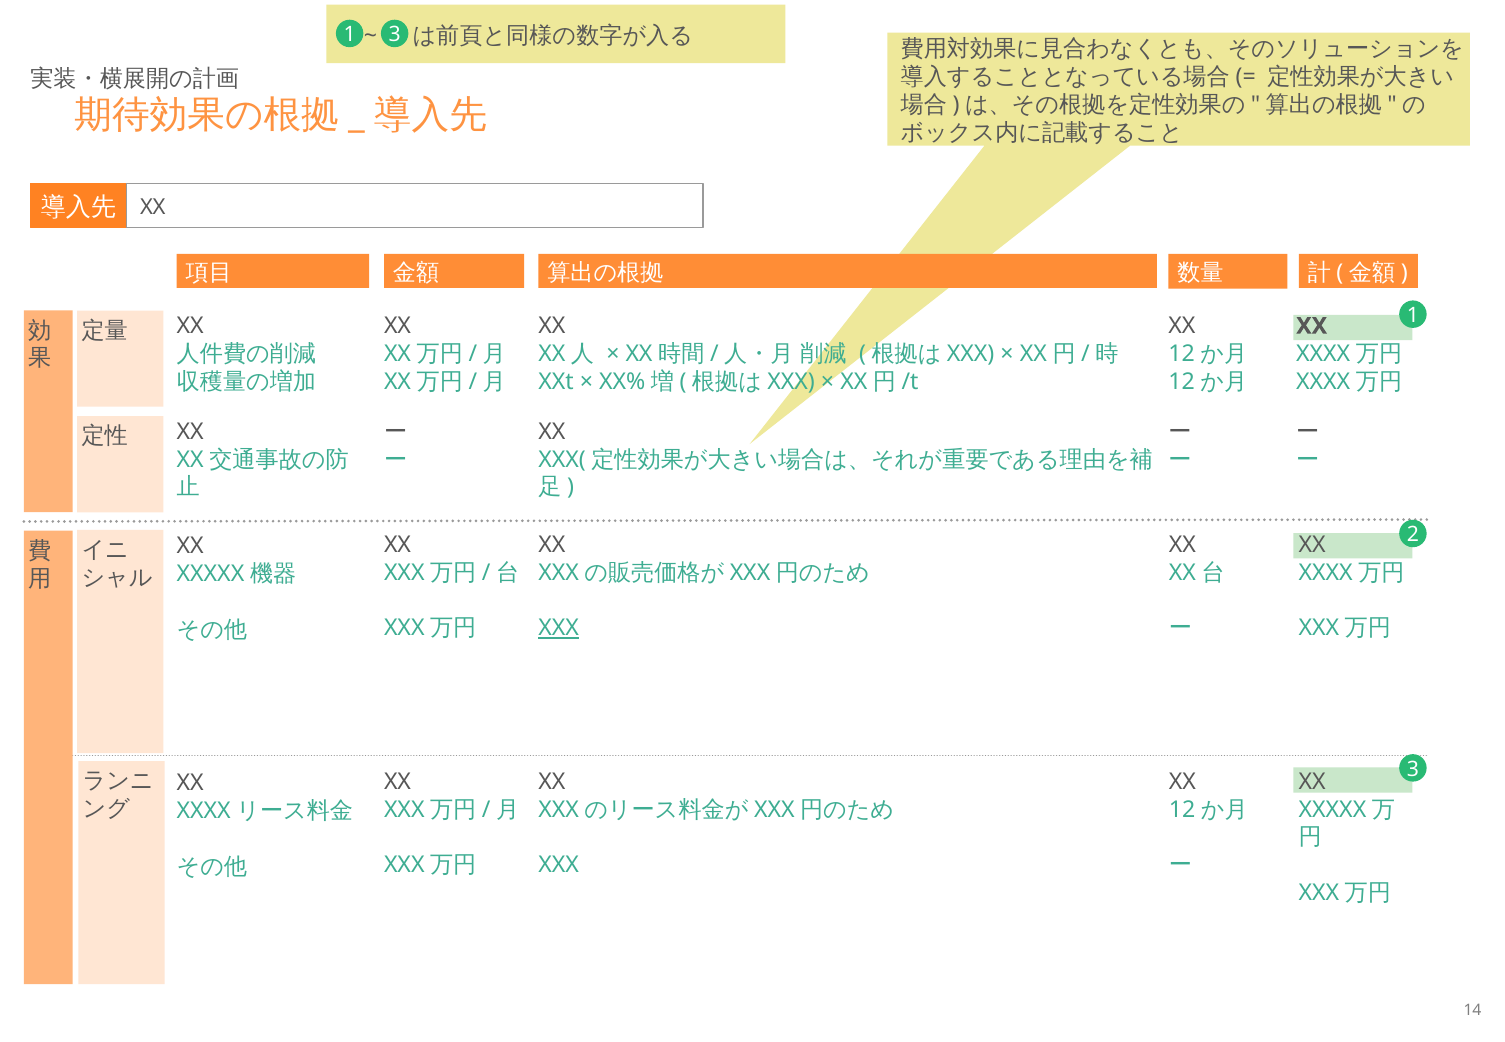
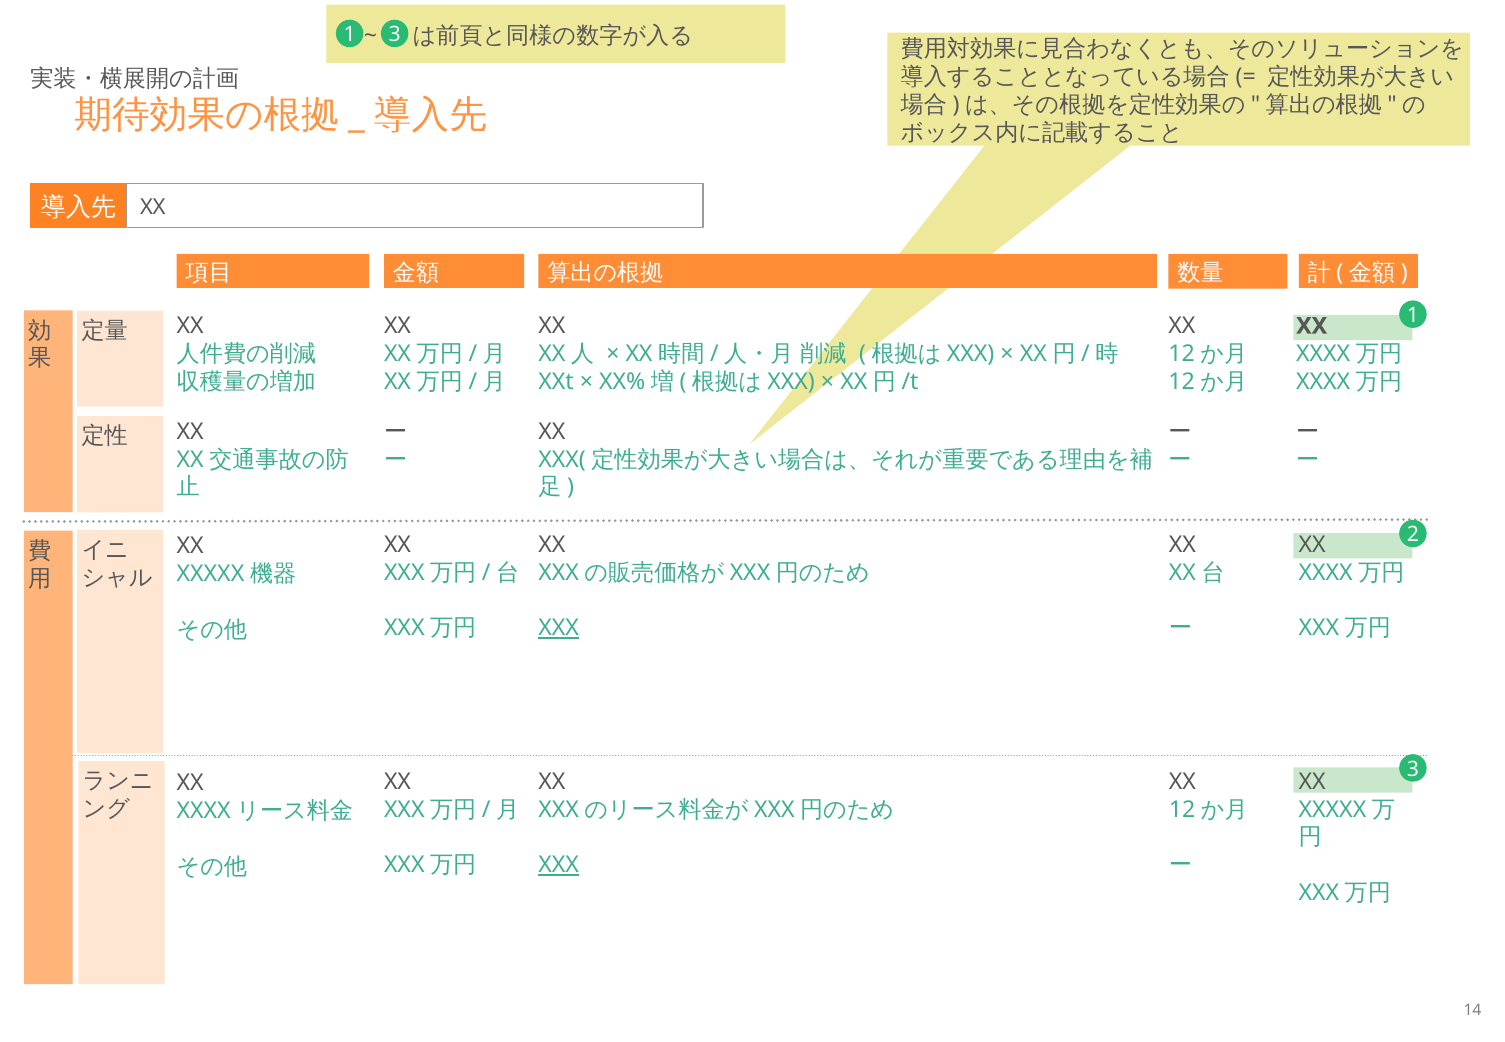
XXX underline: none -> present (559, 865)
